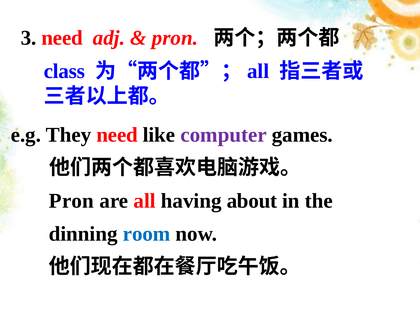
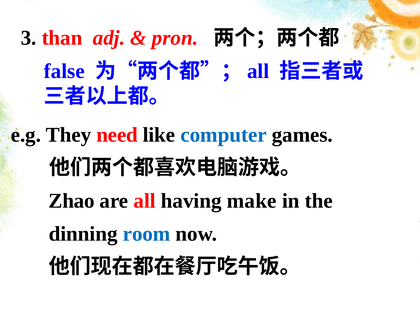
3 need: need -> than (62, 38)
class: class -> false (64, 71)
computer colour: purple -> blue (224, 135)
Pron: Pron -> Zhao (72, 201)
about: about -> make (252, 201)
